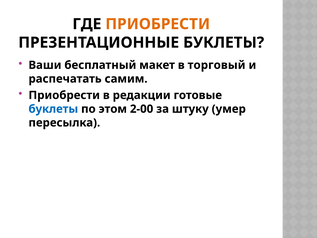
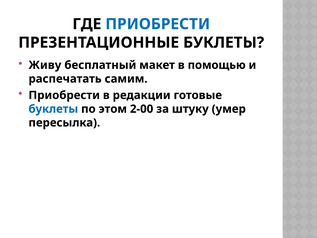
ПРИОБРЕСТИ colour: orange -> blue (158, 24)
Ваши: Ваши -> Живу (45, 65)
торговый: торговый -> помощью (217, 65)
